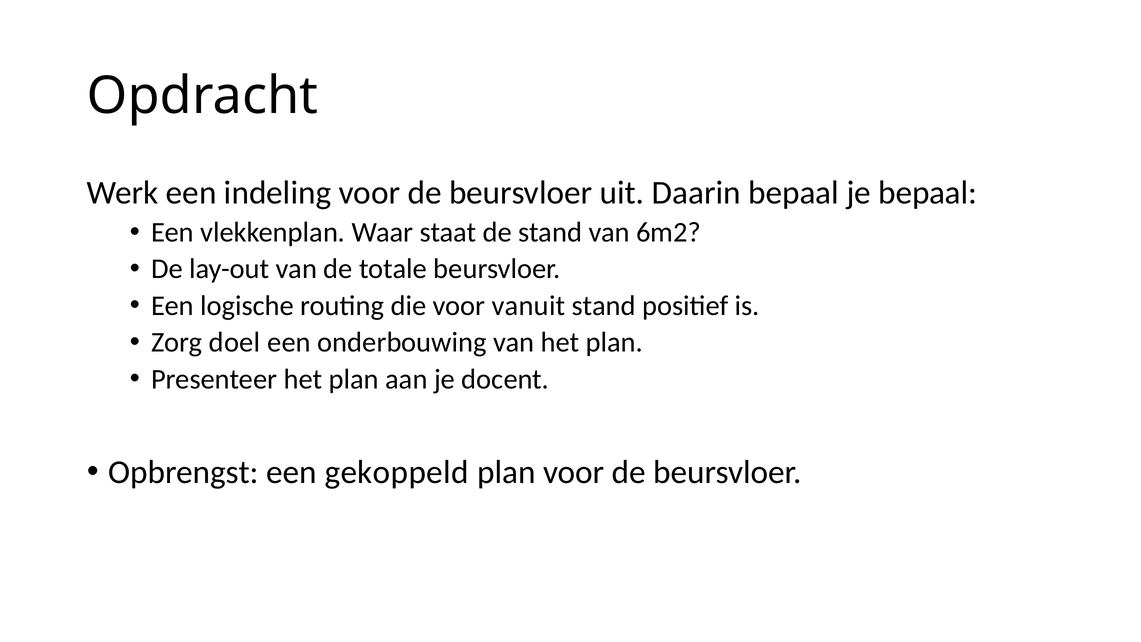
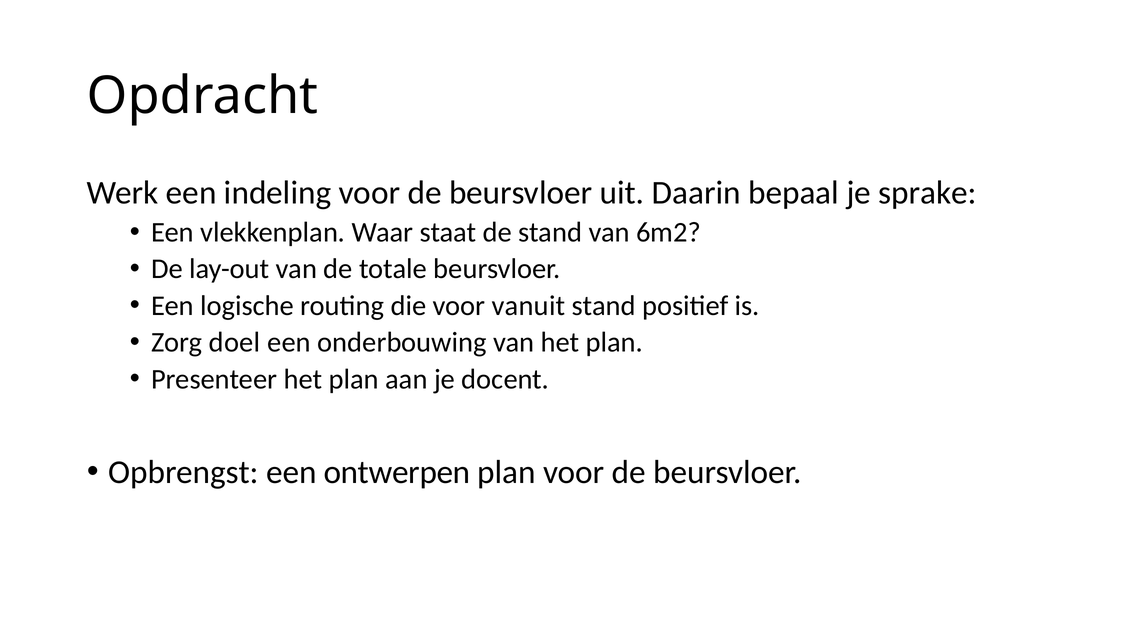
je bepaal: bepaal -> sprake (928, 193)
gekoppeld: gekoppeld -> ontwerpen (397, 472)
